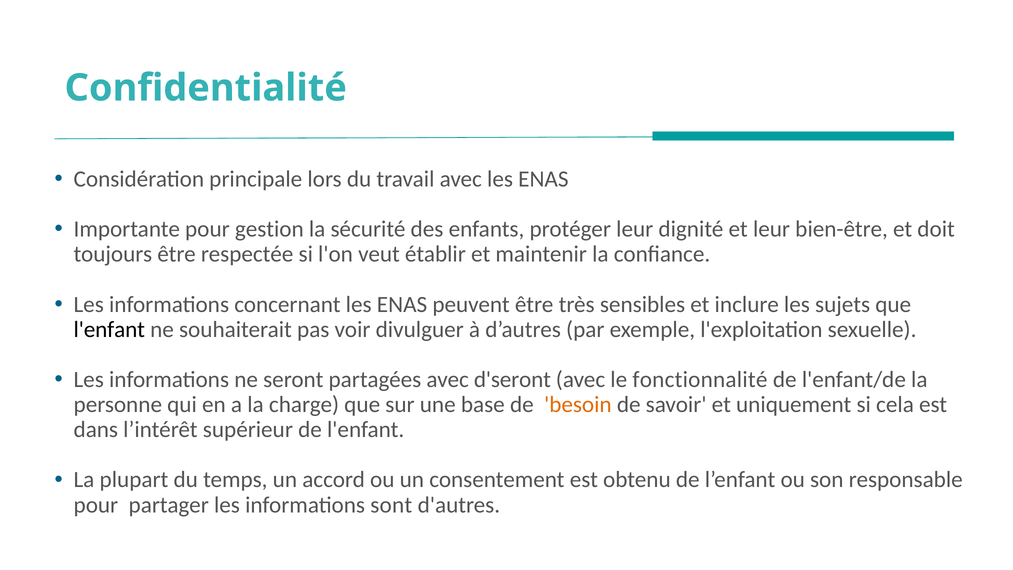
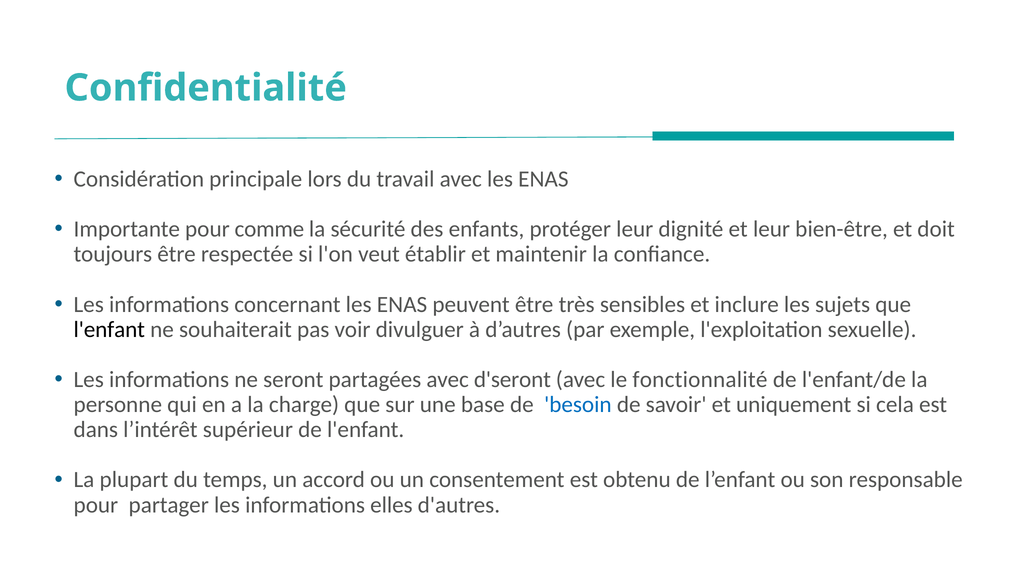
gestion: gestion -> comme (269, 229)
besoin colour: orange -> blue (578, 404)
sont: sont -> elles (391, 505)
